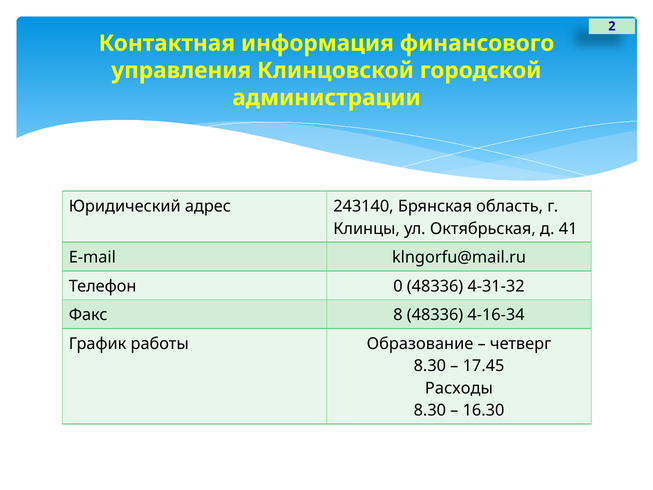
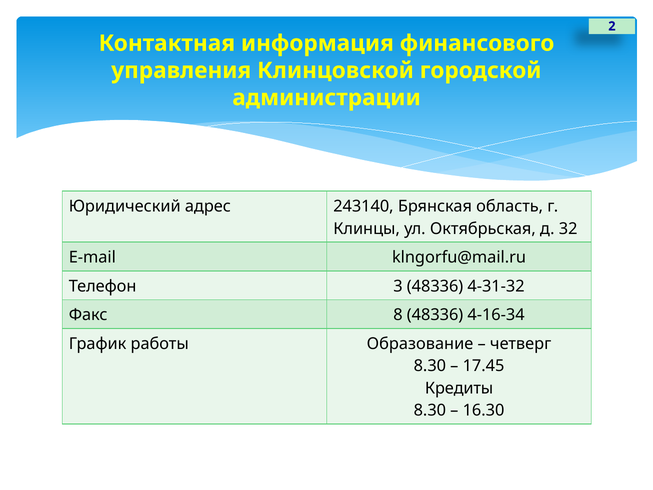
41: 41 -> 32 (568, 229)
0: 0 -> 3 (398, 286)
Расходы: Расходы -> Кредиты (459, 388)
